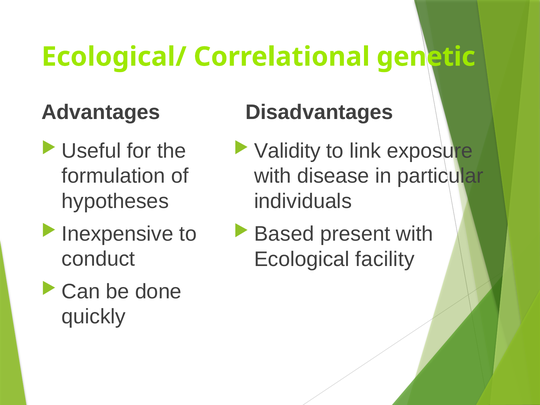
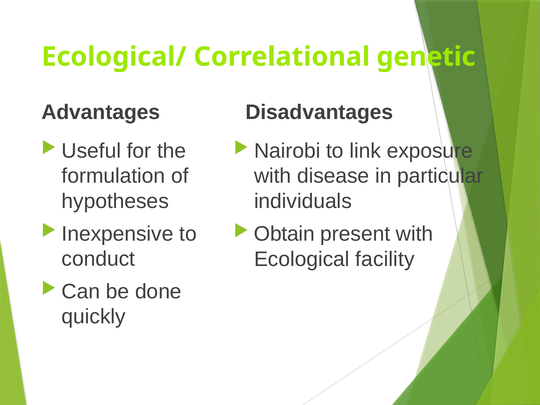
Validity: Validity -> Nairobi (287, 151)
Based: Based -> Obtain (284, 234)
